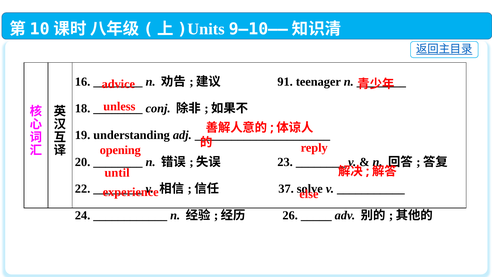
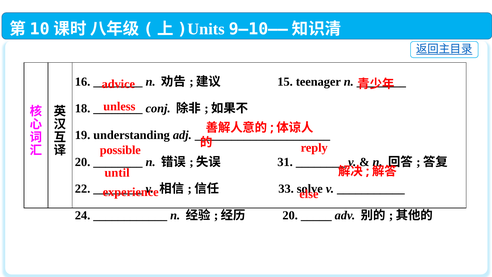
91: 91 -> 15 (285, 82)
opening: opening -> possible (120, 150)
23: 23 -> 31 (285, 162)
37: 37 -> 33 (286, 189)
26: 26 -> 20 (290, 215)
